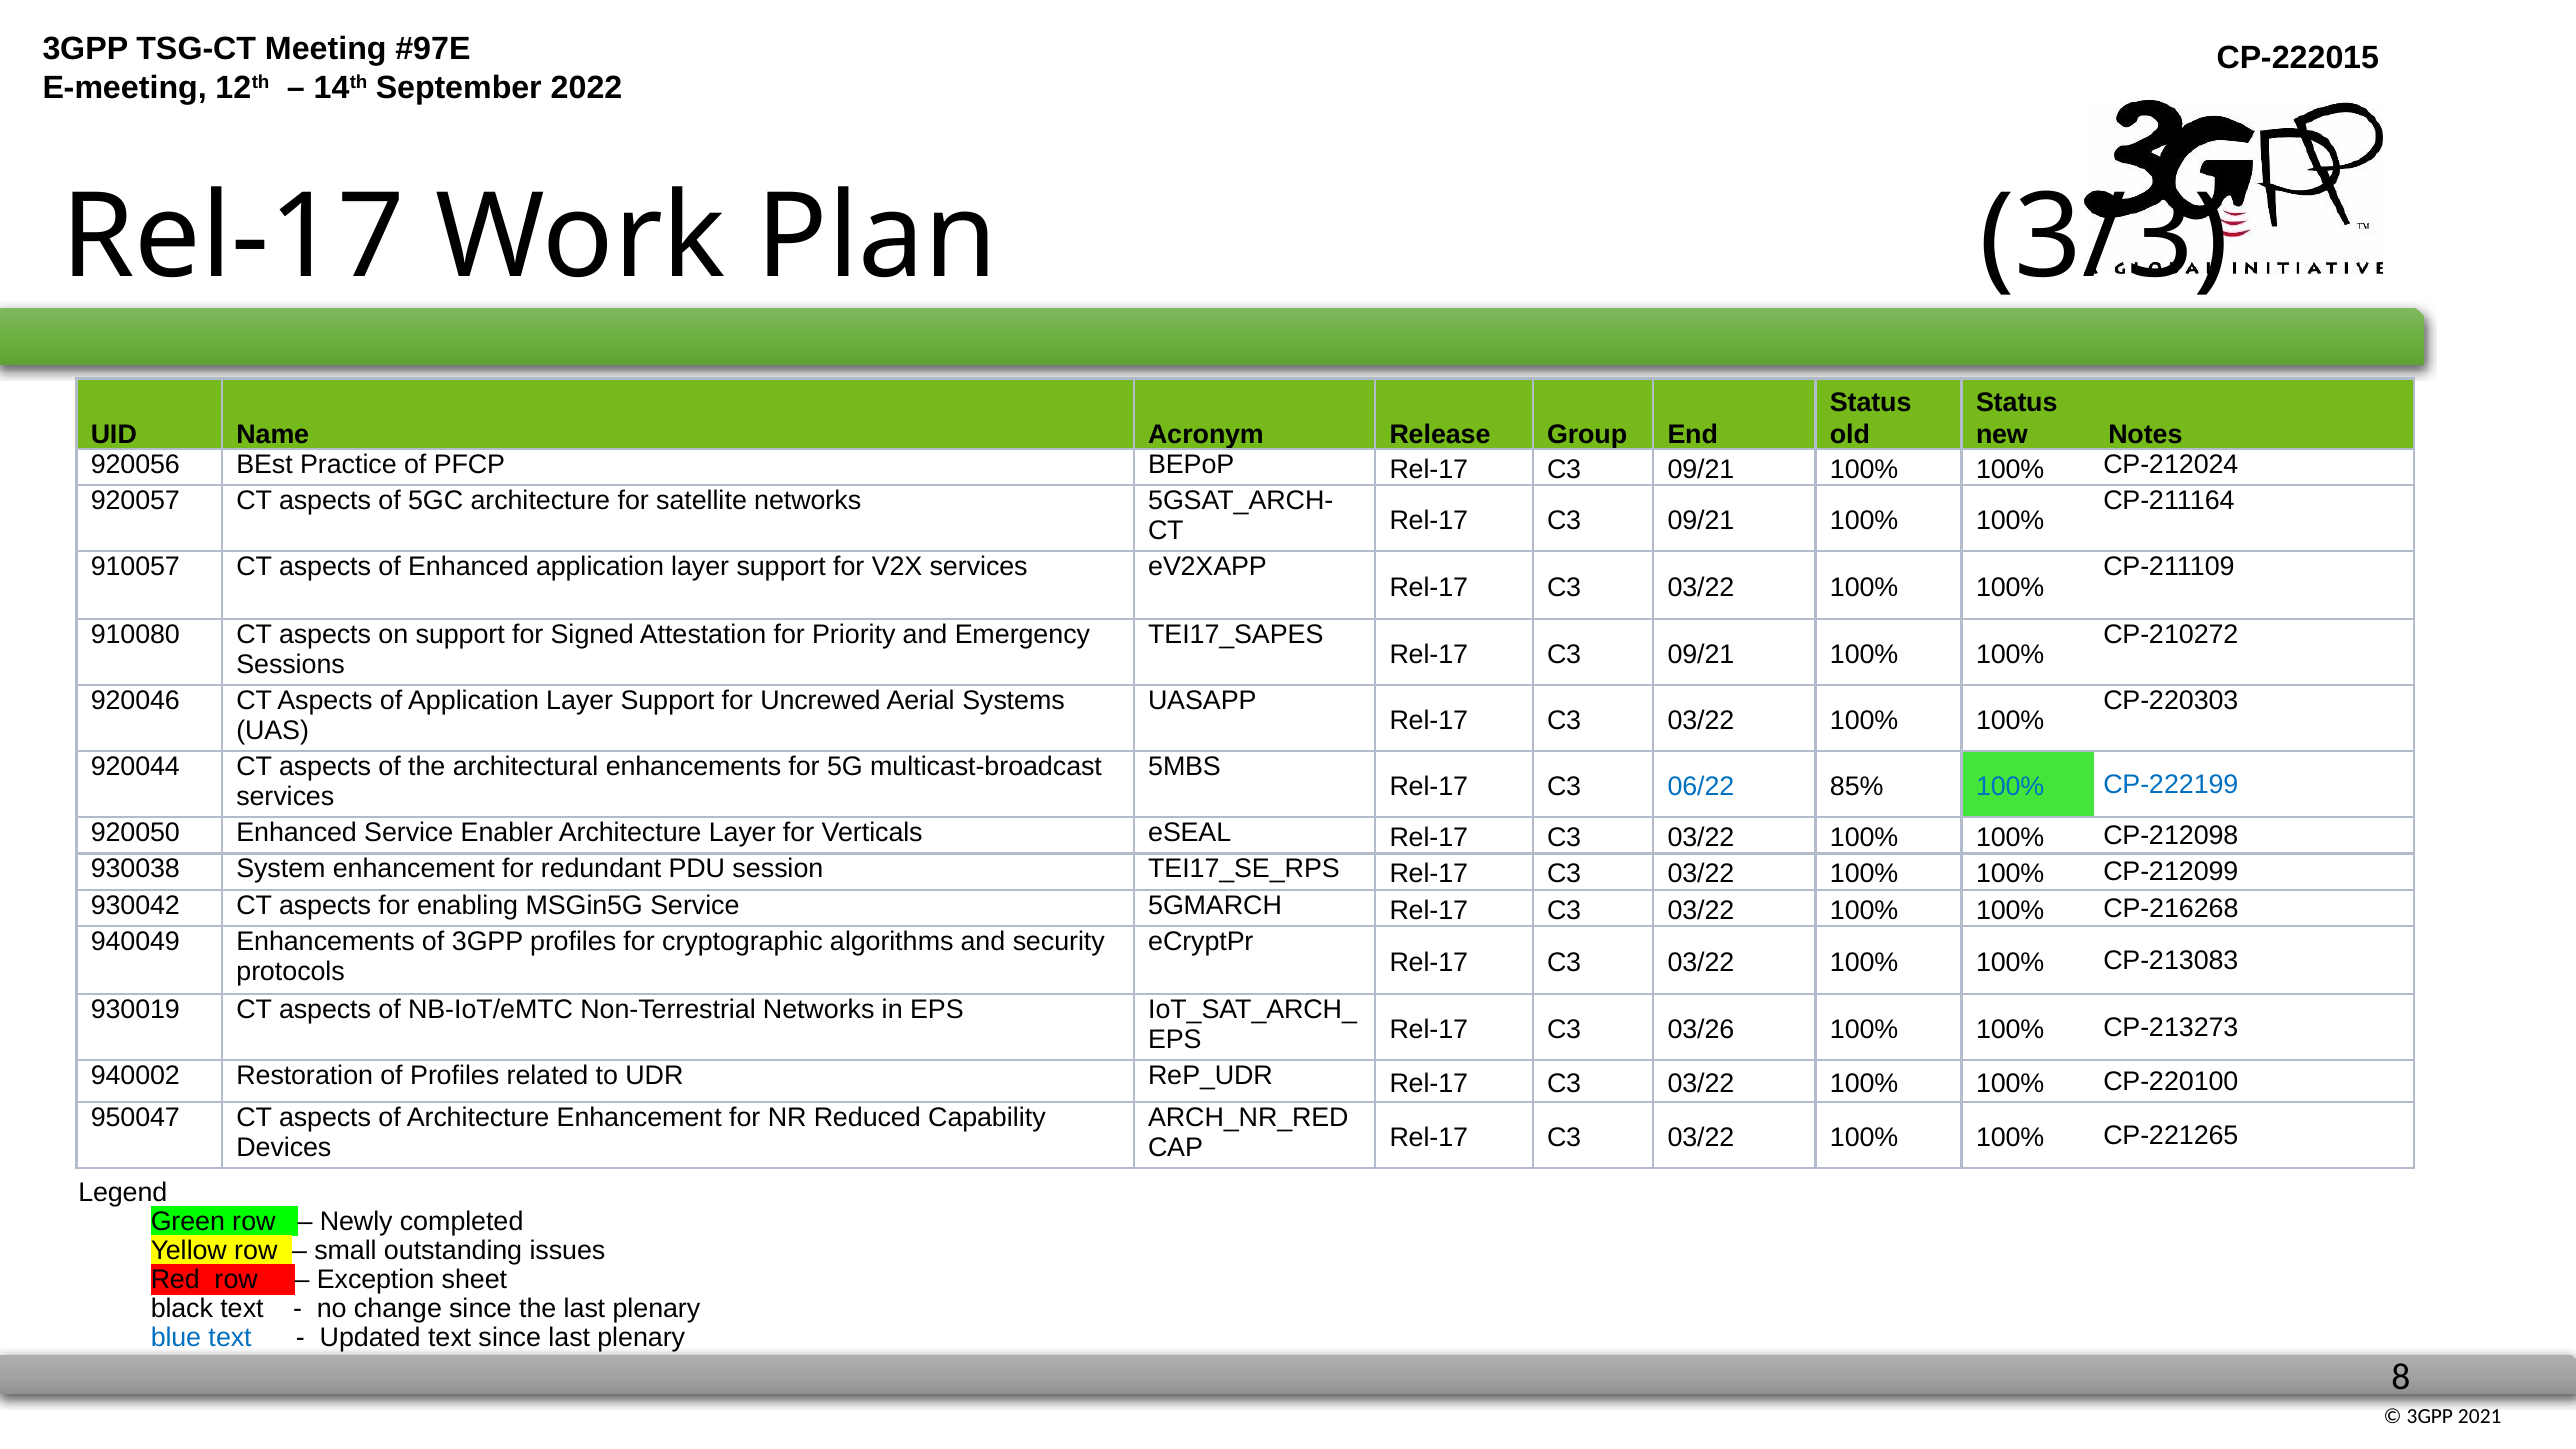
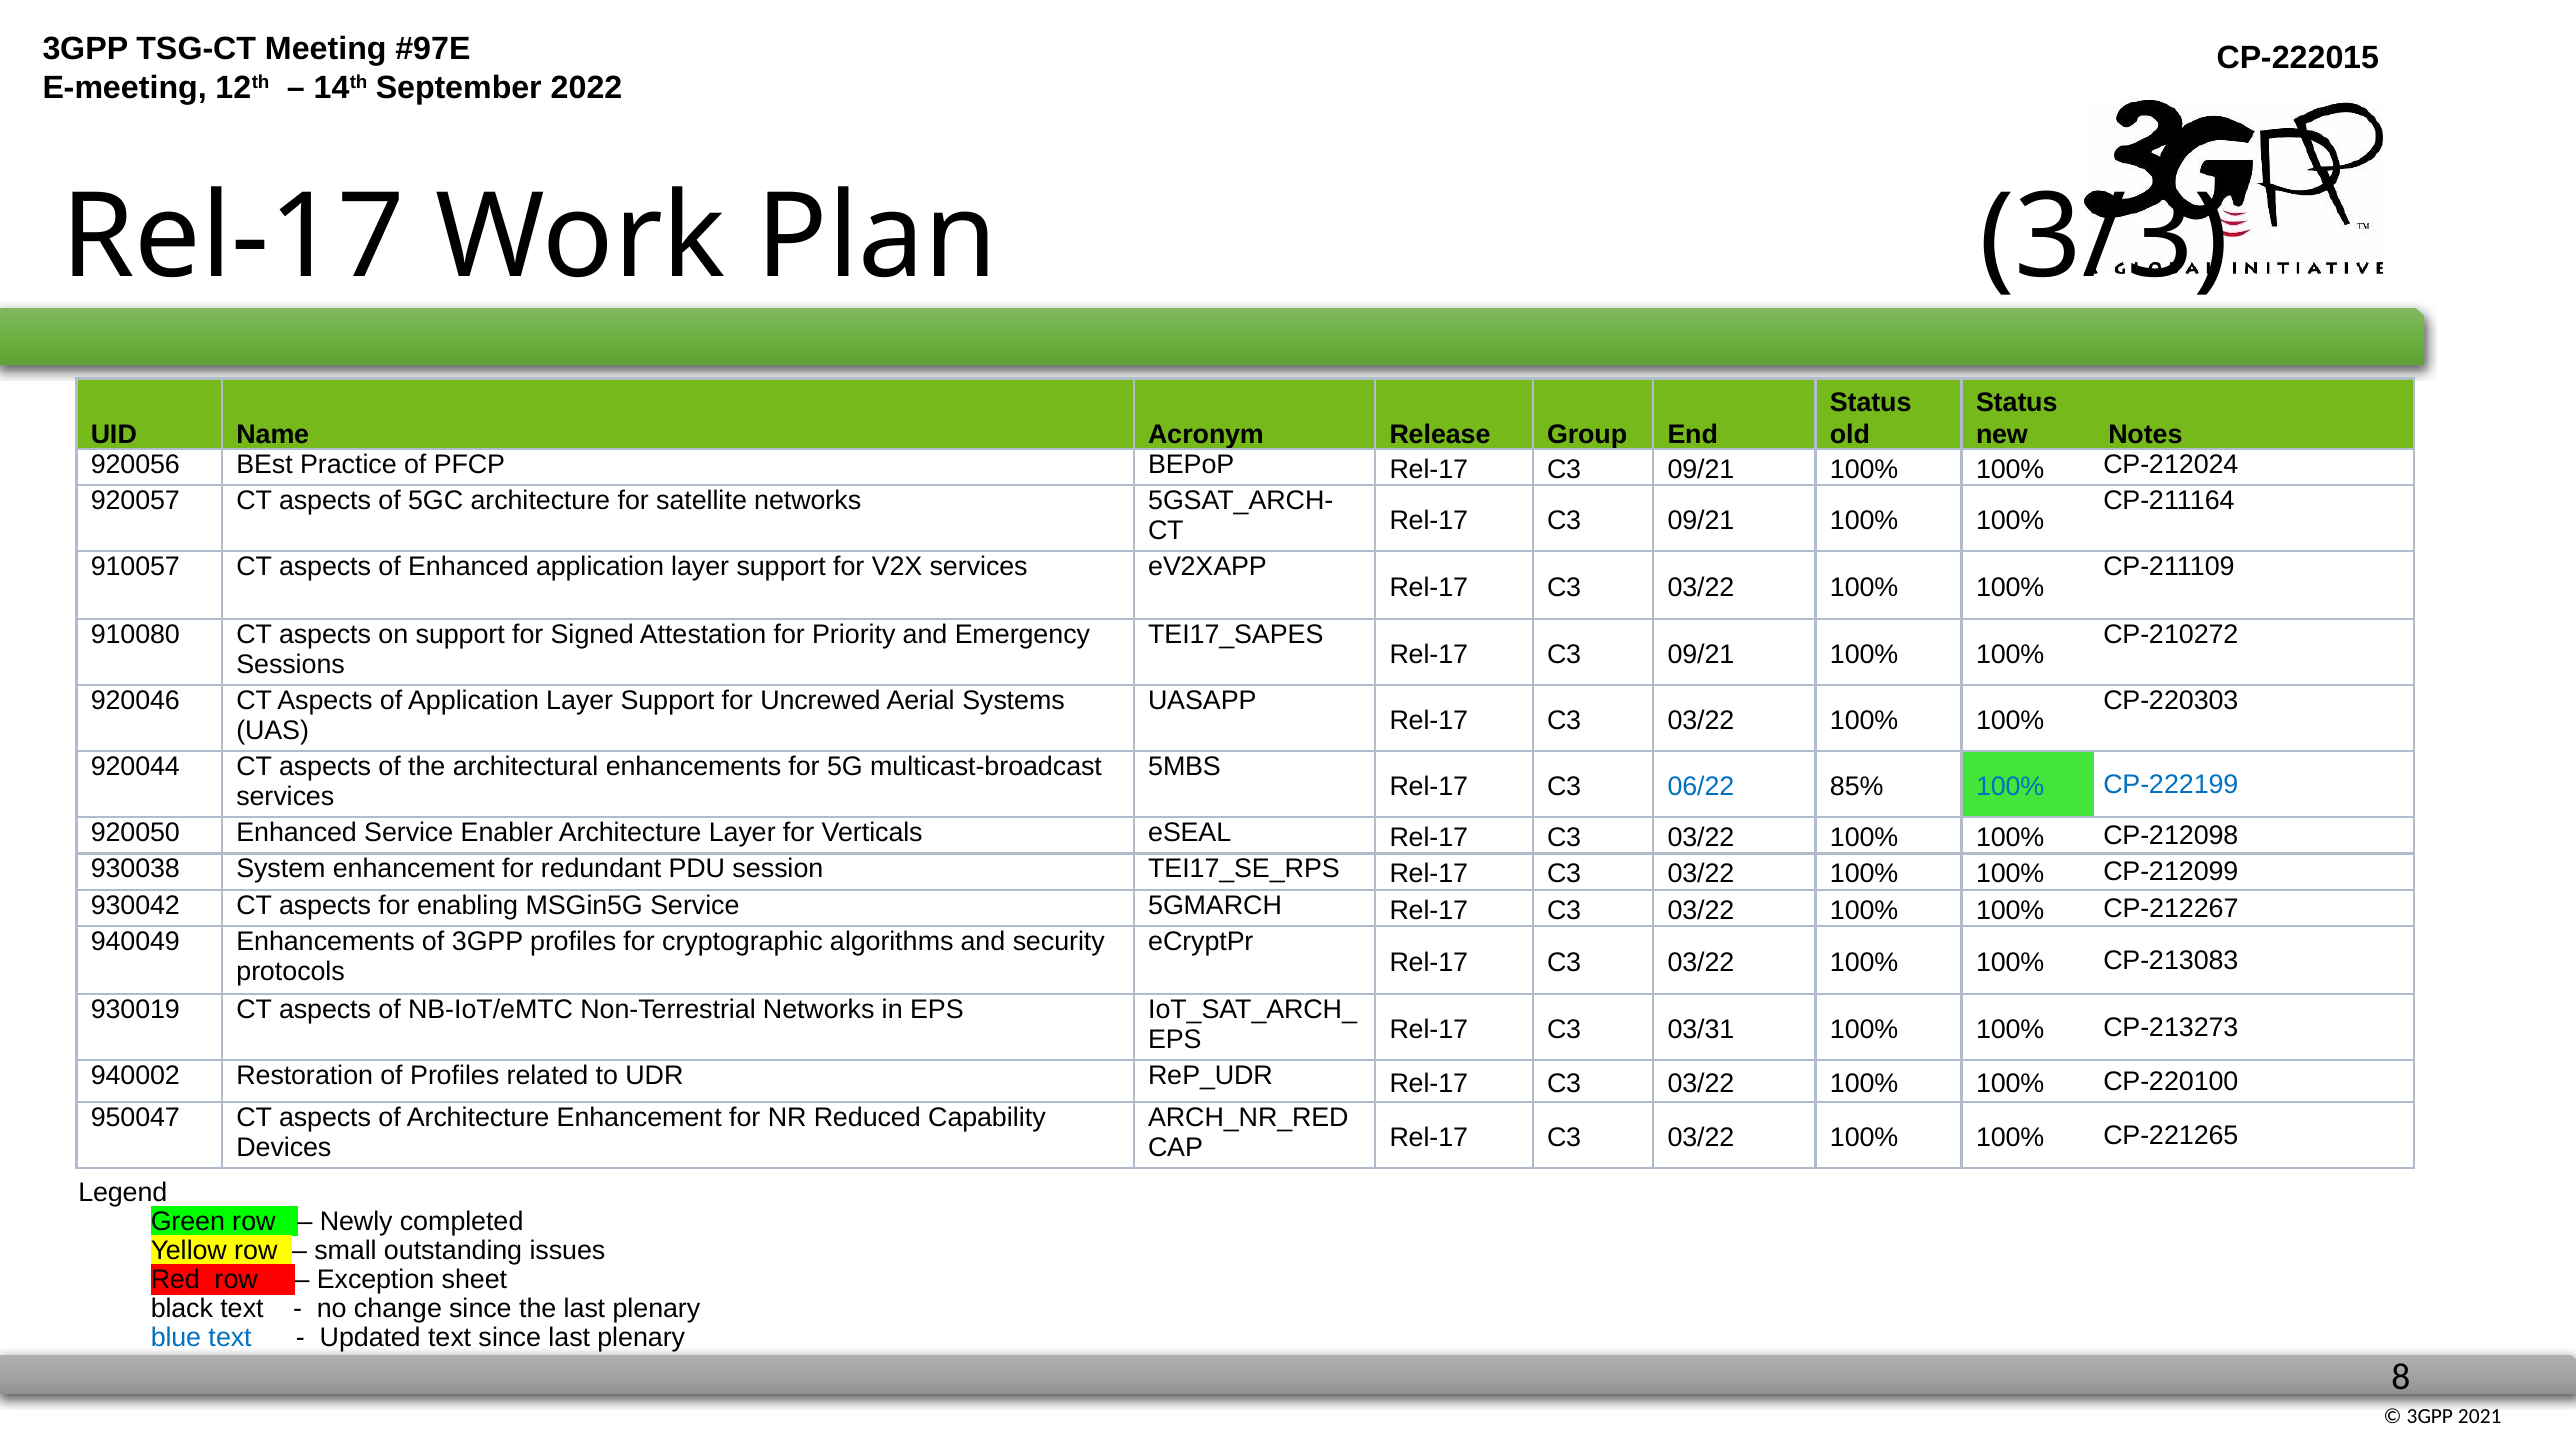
CP-216268: CP-216268 -> CP-212267 (2171, 908)
03/26: 03/26 -> 03/31 (1701, 1030)
